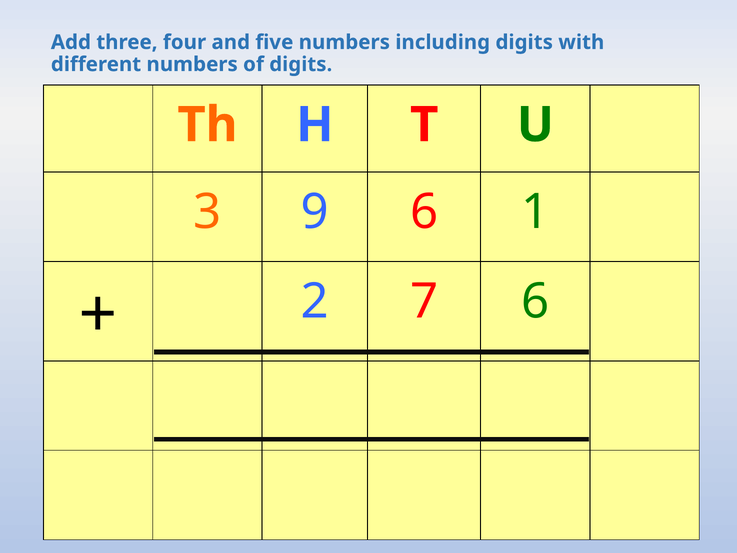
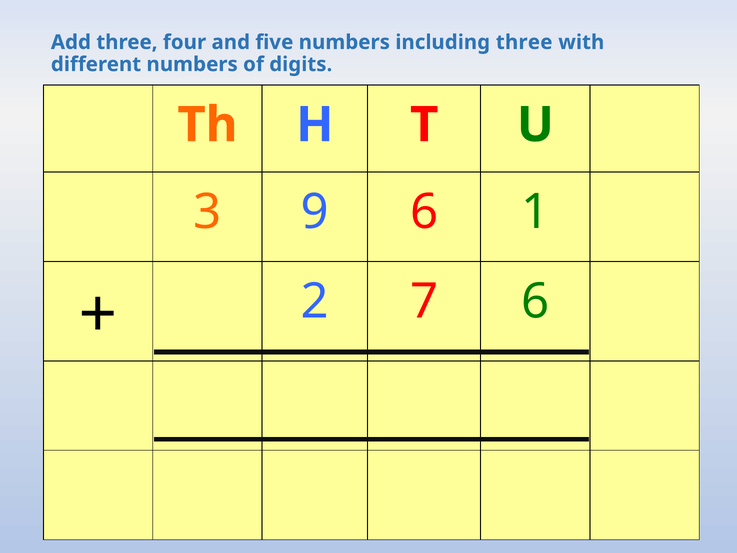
including digits: digits -> three (524, 42)
